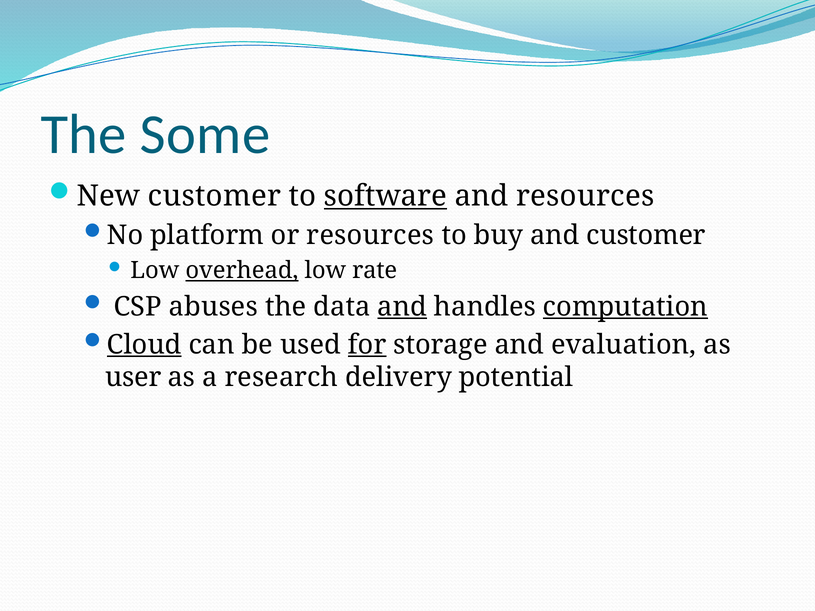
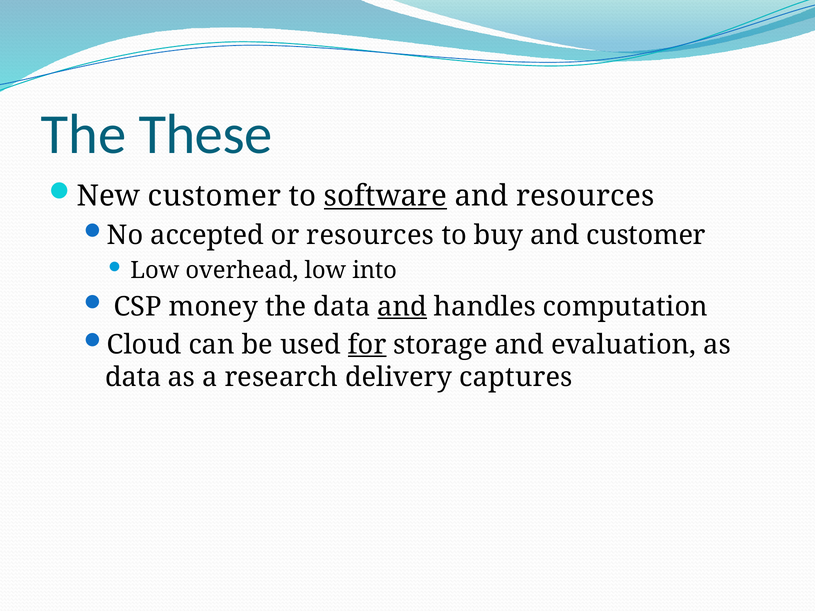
Some: Some -> These (206, 135)
platform: platform -> accepted (207, 235)
overhead underline: present -> none (242, 271)
rate: rate -> into (375, 271)
abuses: abuses -> money (213, 307)
computation underline: present -> none (625, 307)
Cloud underline: present -> none (144, 345)
user: user -> data (133, 377)
potential: potential -> captures (516, 377)
